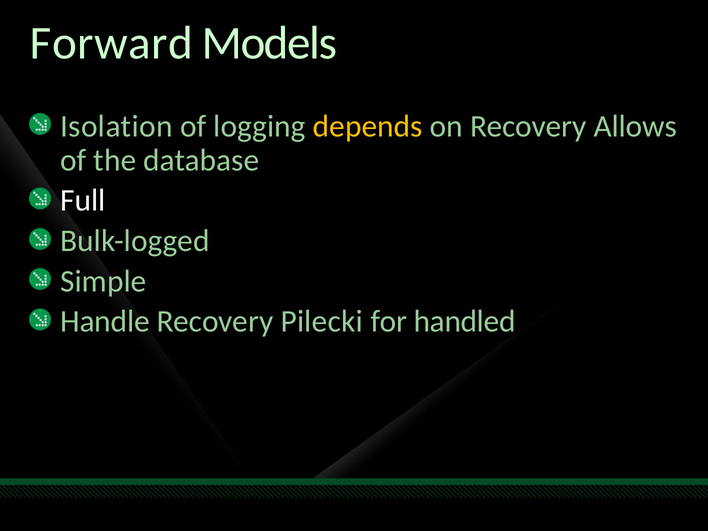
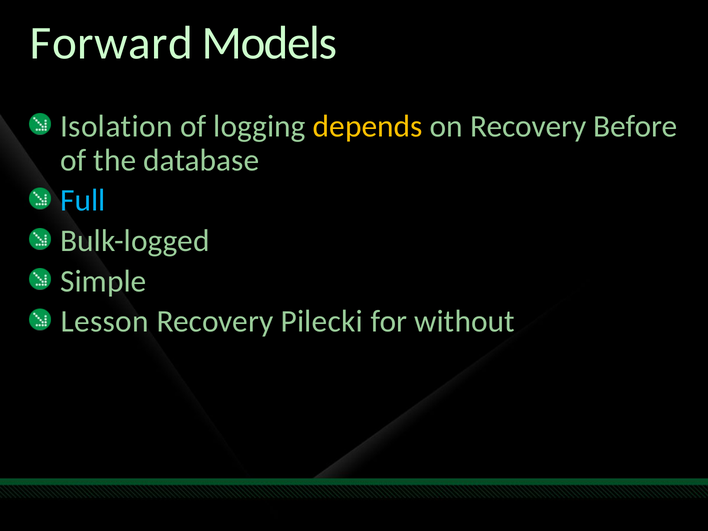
Allows: Allows -> Before (635, 126)
Full colour: white -> light blue (83, 201)
Handle: Handle -> Lesson (105, 321)
handled: handled -> without (464, 321)
